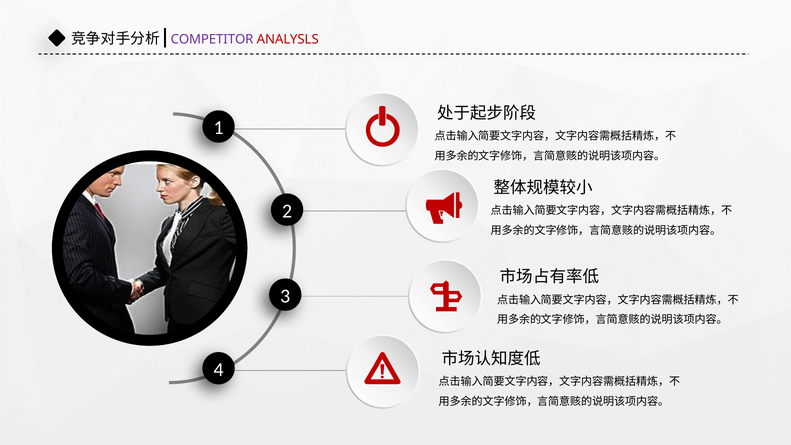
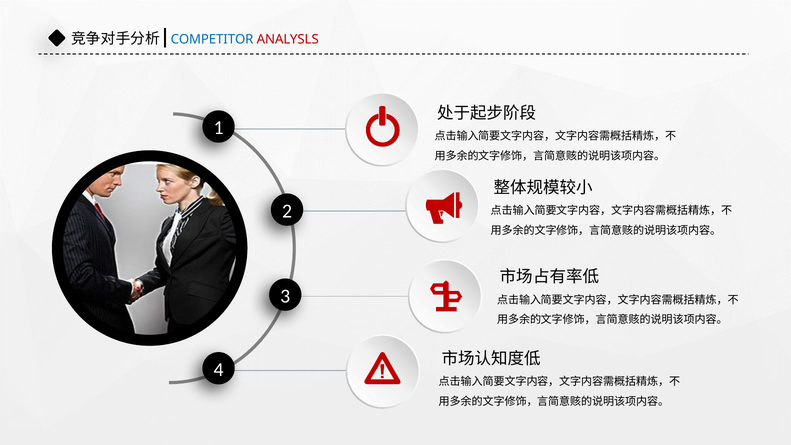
COMPETITOR colour: purple -> blue (212, 39)
